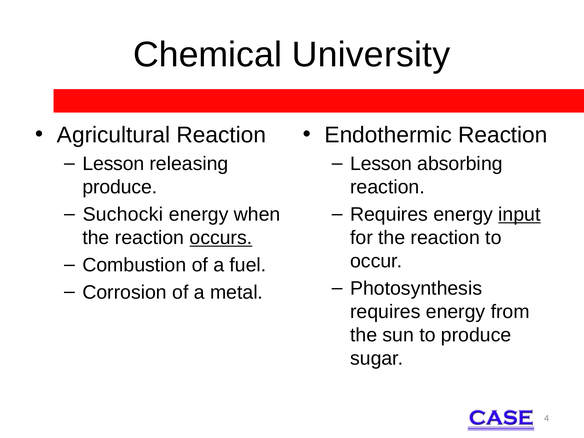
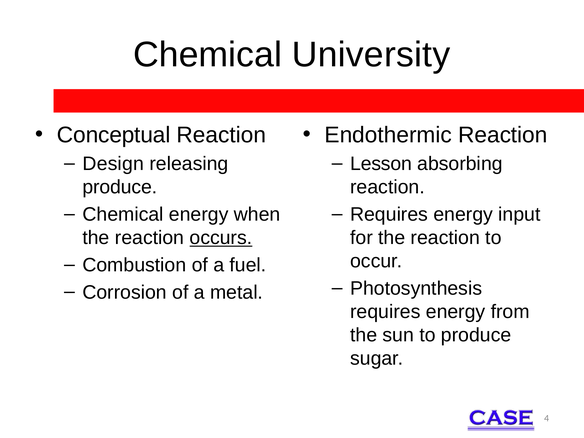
Agricultural: Agricultural -> Conceptual (114, 135)
Lesson: Lesson -> Design (113, 164)
Suchocki: Suchocki -> Chemical (123, 214)
input underline: present -> none (519, 214)
